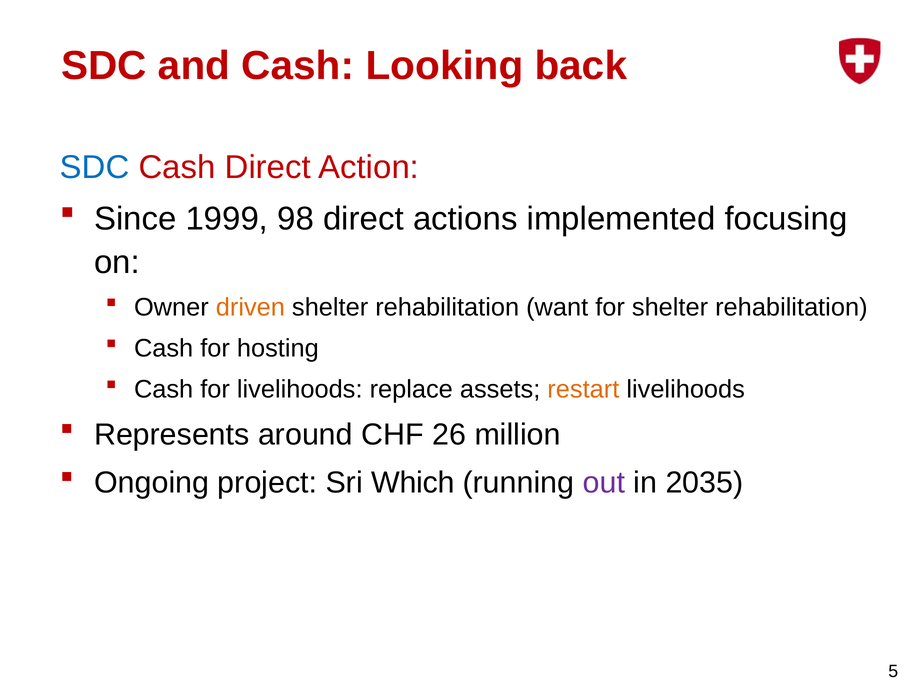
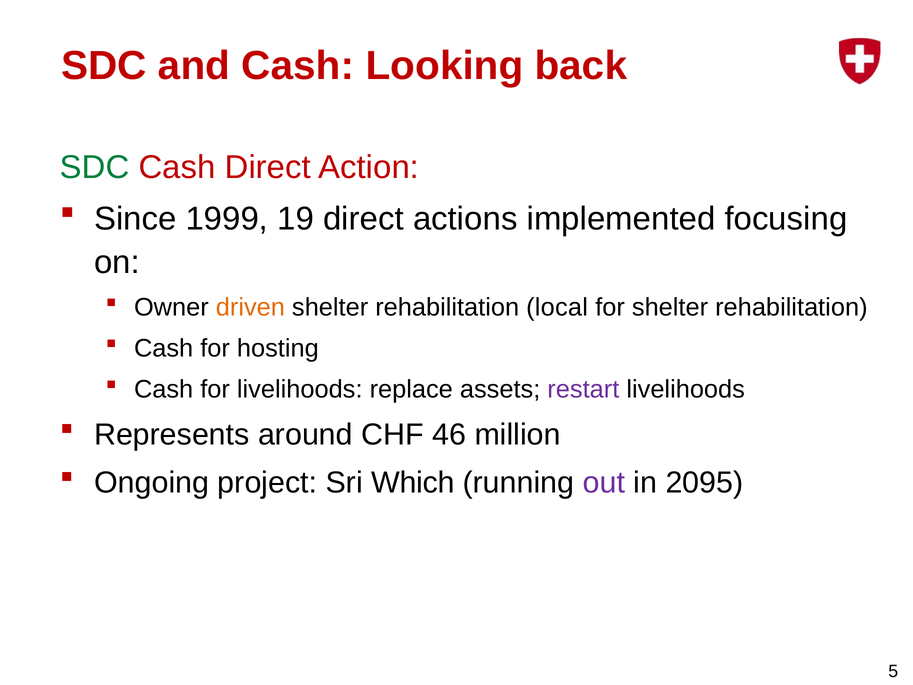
SDC colour: blue -> green (95, 168)
98: 98 -> 19 (296, 219)
want: want -> local (557, 307)
restart colour: orange -> purple (583, 389)
26: 26 -> 46 (449, 435)
2035: 2035 -> 2095 (704, 482)
